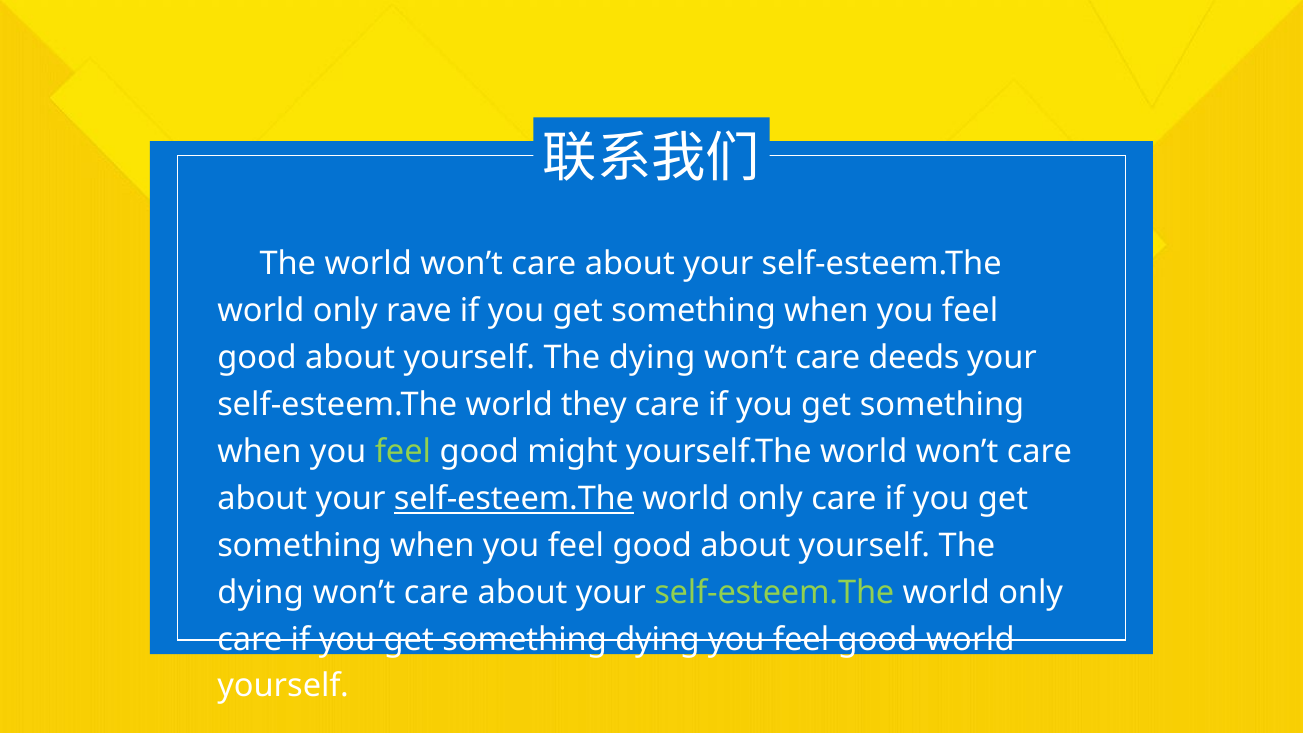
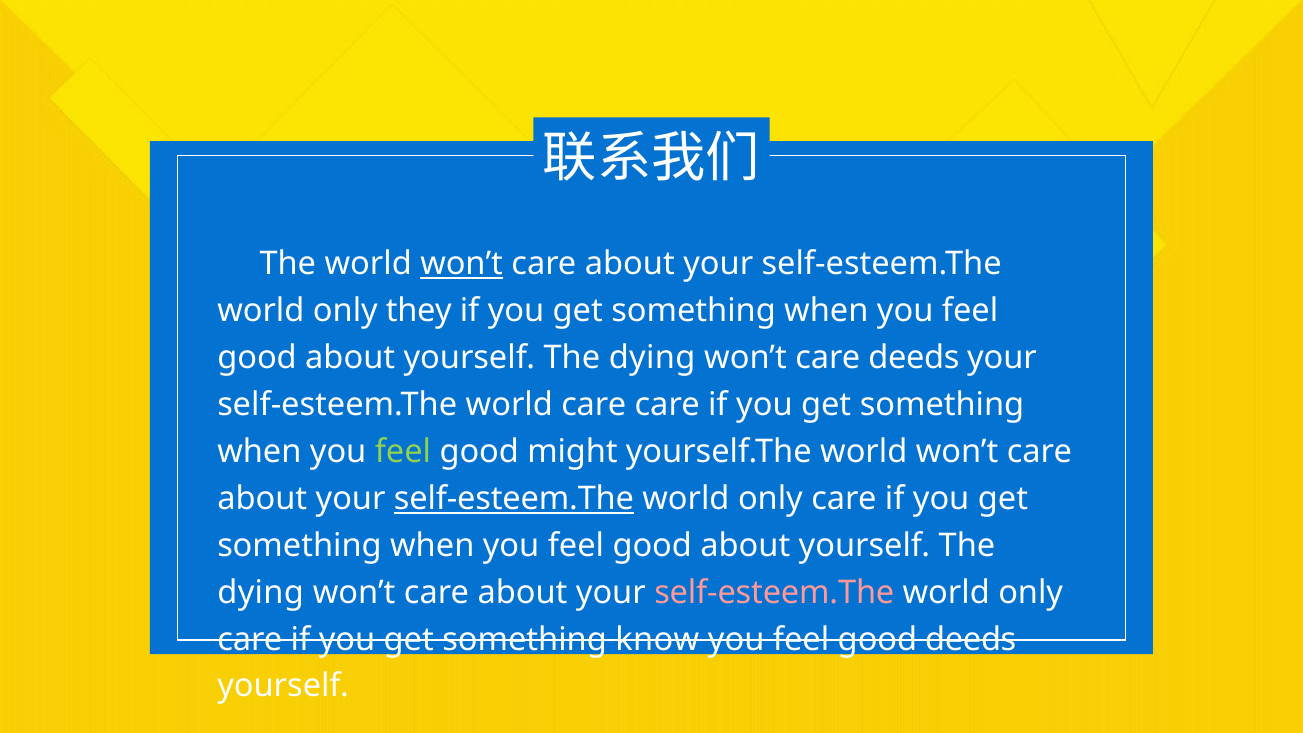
won’t underline: none -> present (462, 264)
rave: rave -> they (419, 311)
world they: they -> care (594, 405)
self-esteem.The colour: light green -> pink (774, 592)
something dying: dying -> know (657, 639)
good world: world -> deeds (971, 639)
